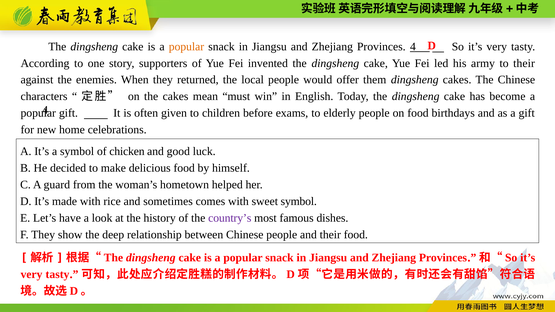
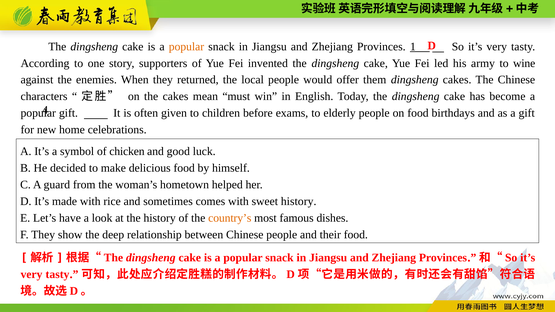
Provinces 4: 4 -> 1 (413, 47)
to their: their -> wine (524, 63)
sweet symbol: symbol -> history (299, 202)
country’s colour: purple -> orange (230, 218)
